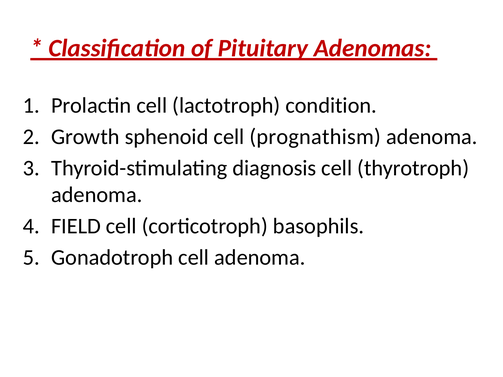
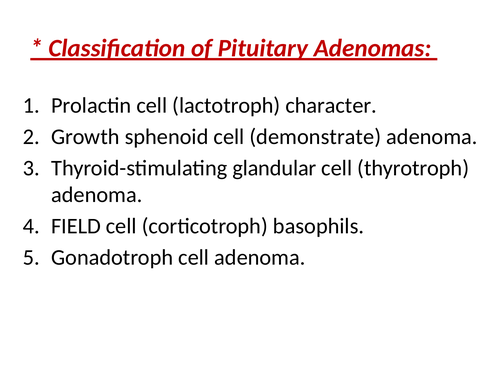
condition: condition -> character (331, 106)
prognathism: prognathism -> demonstrate (315, 137)
diagnosis: diagnosis -> glandular (274, 168)
